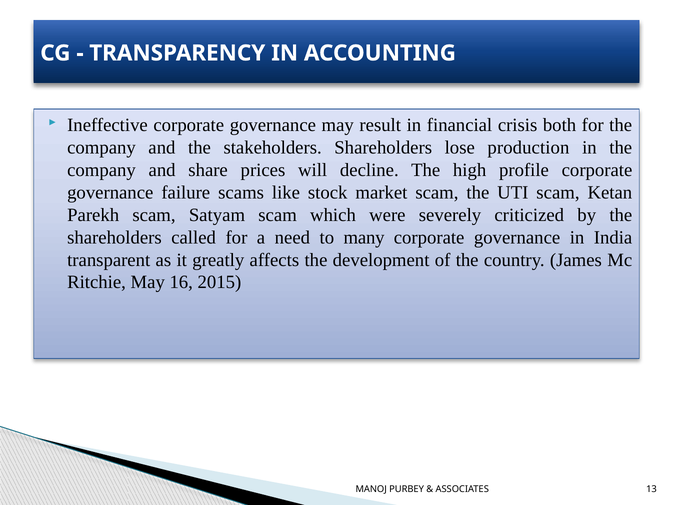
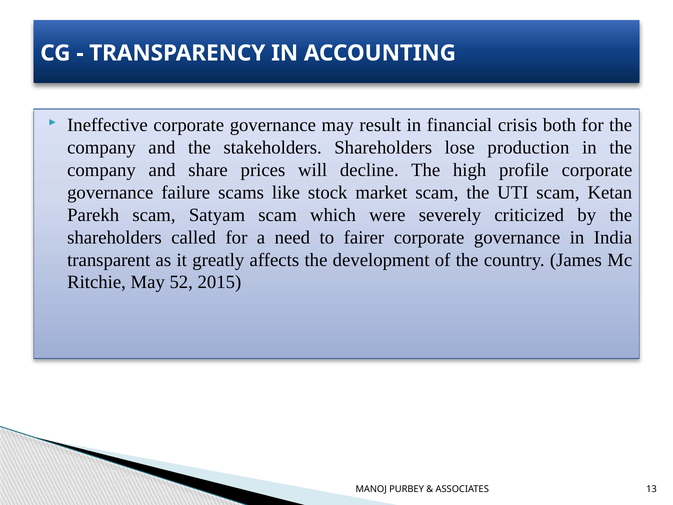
many: many -> fairer (364, 237)
16: 16 -> 52 (181, 282)
